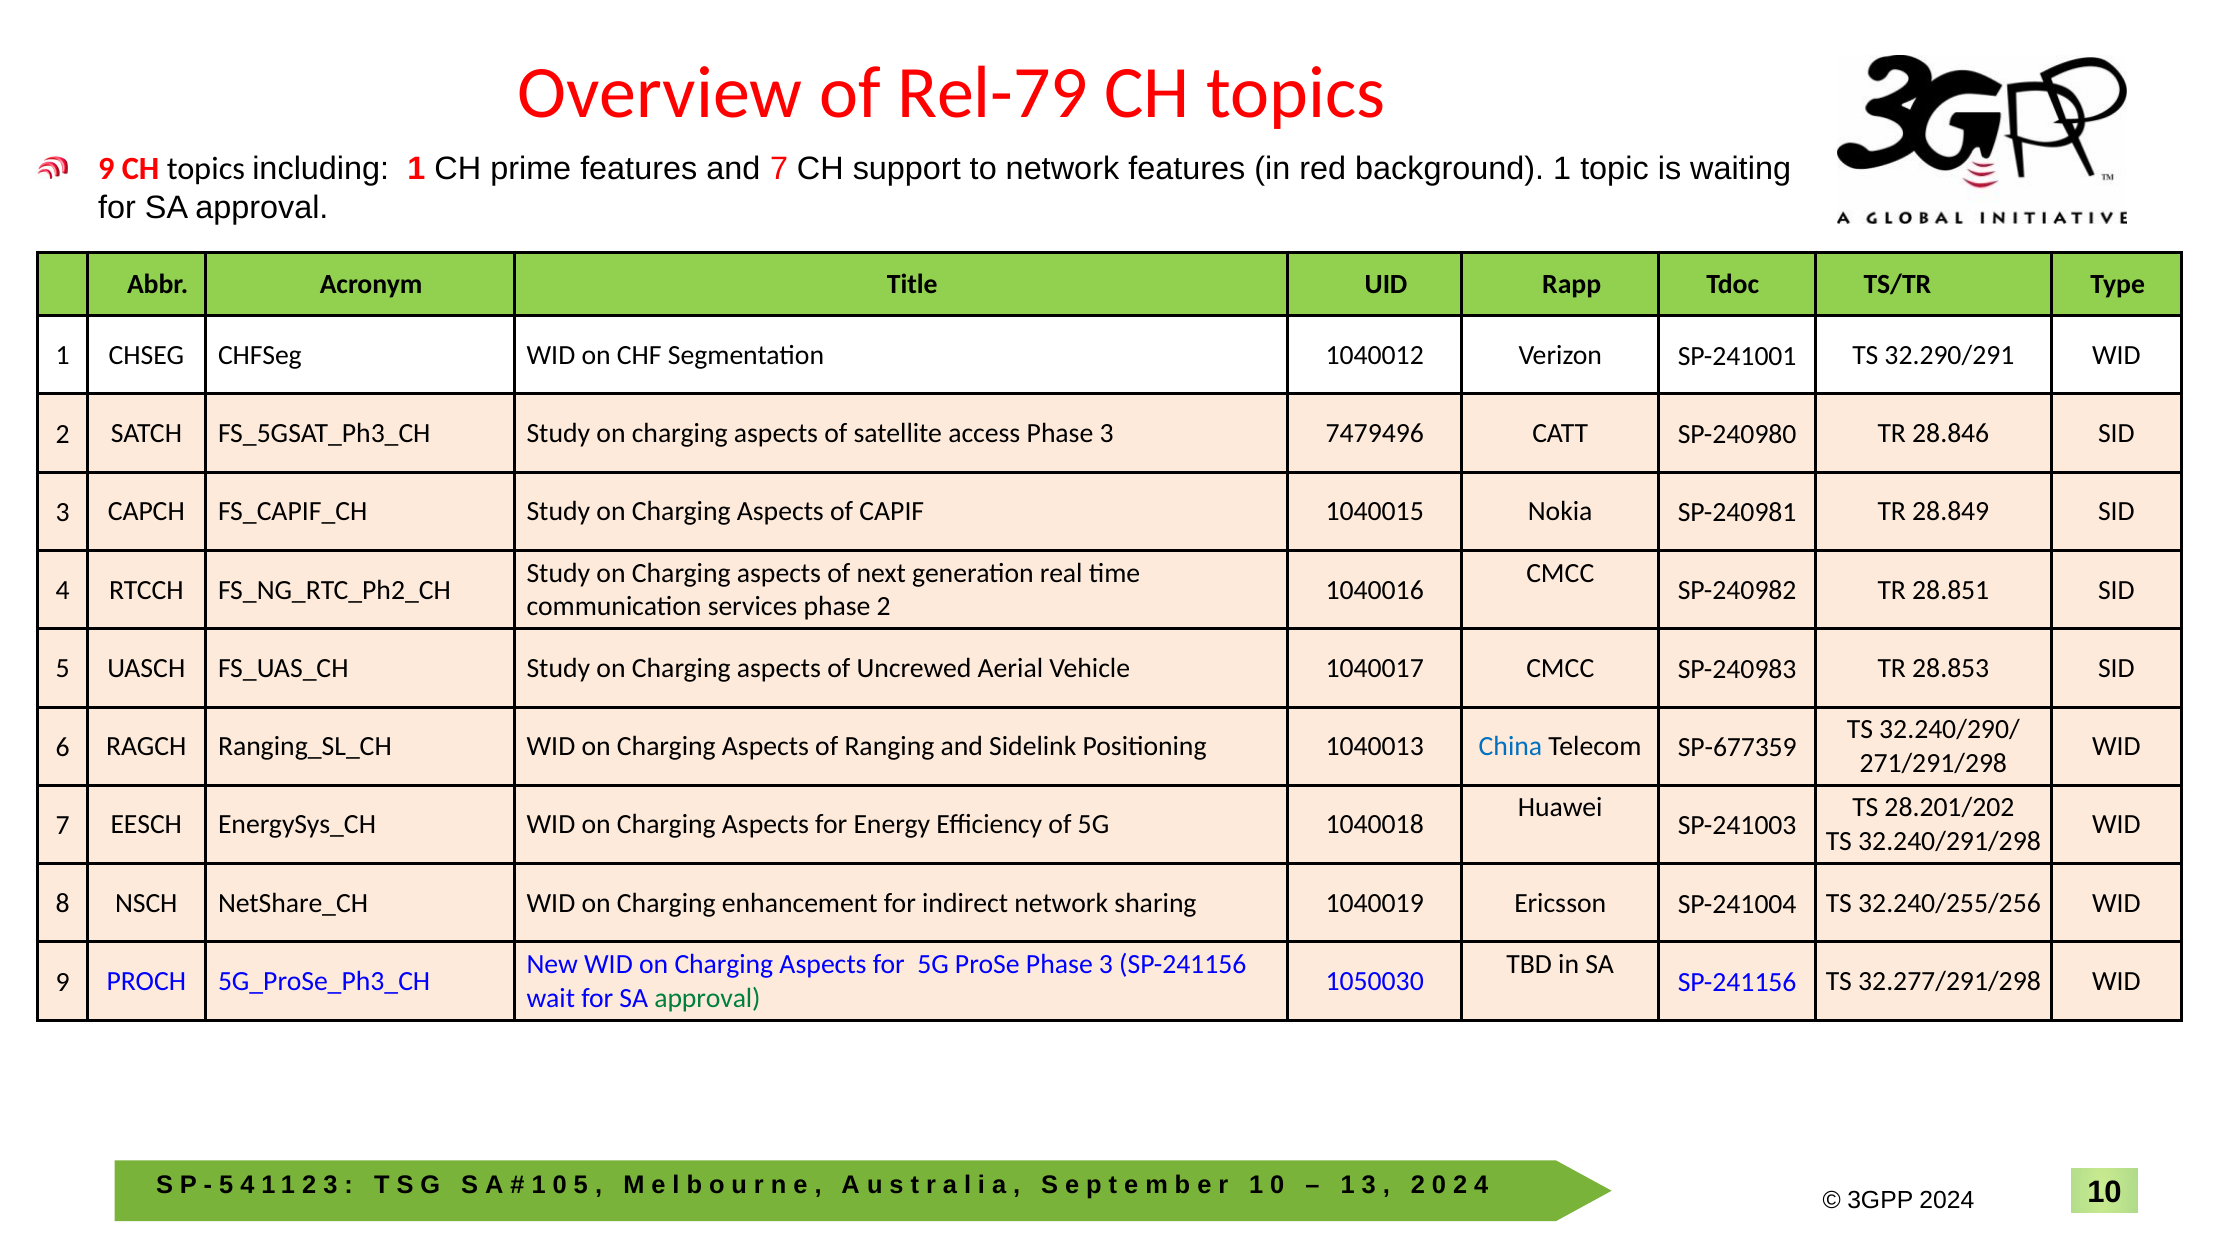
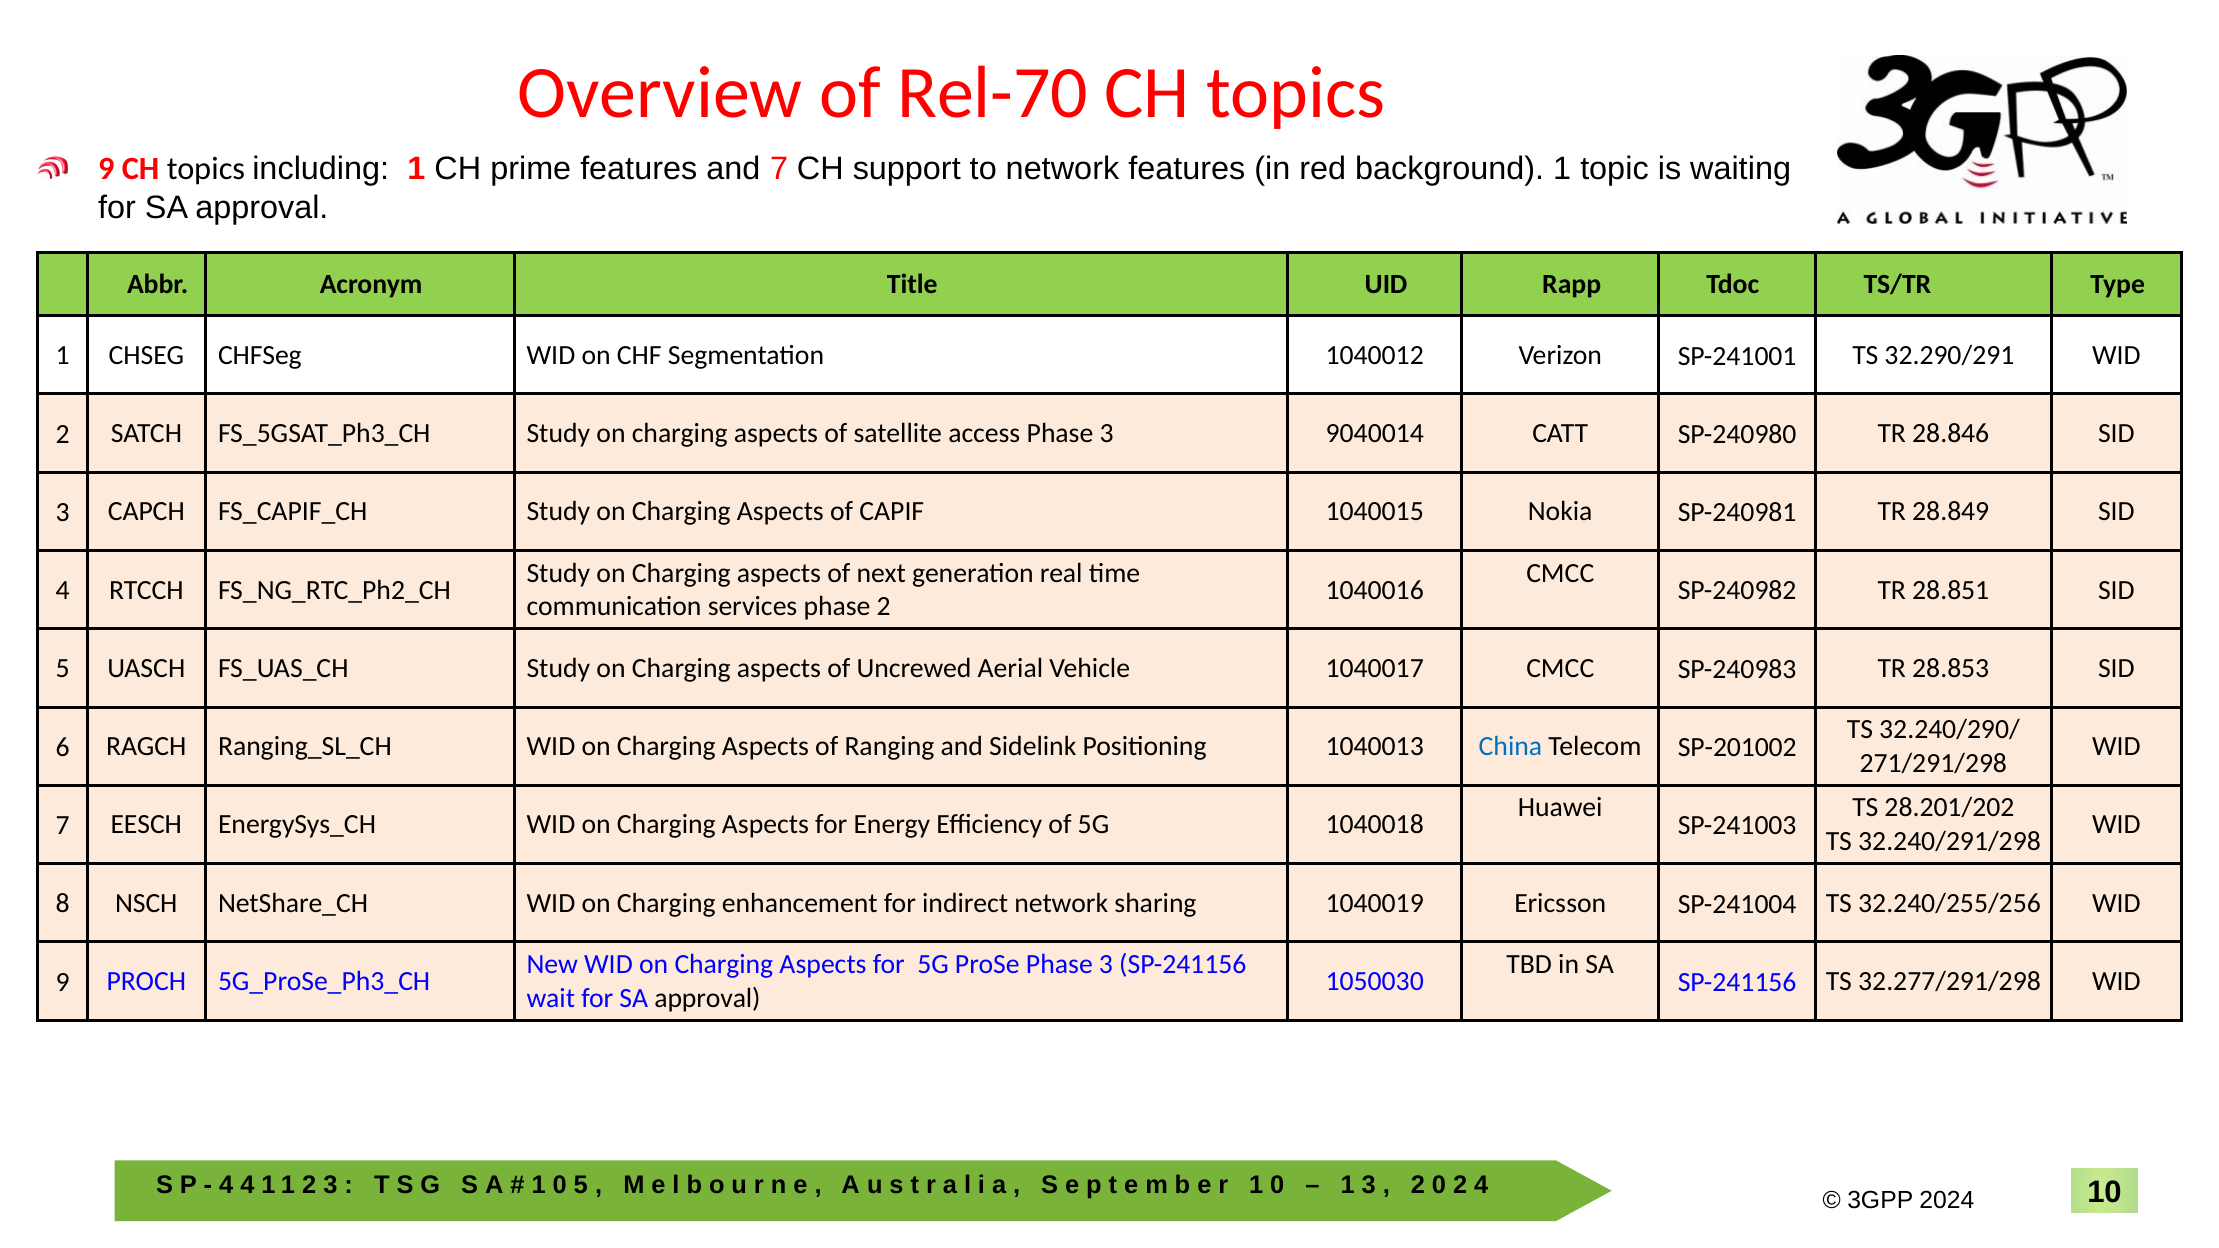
Rel-79: Rel-79 -> Rel-70 (993, 94)
7479496: 7479496 -> 9040014 (1375, 433)
SP-677359: SP-677359 -> SP-201002 (1737, 747)
approval colour: green -> black (708, 998)
5: 5 -> 4 (226, 1185)
